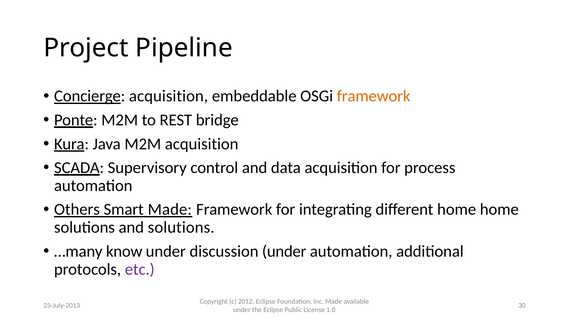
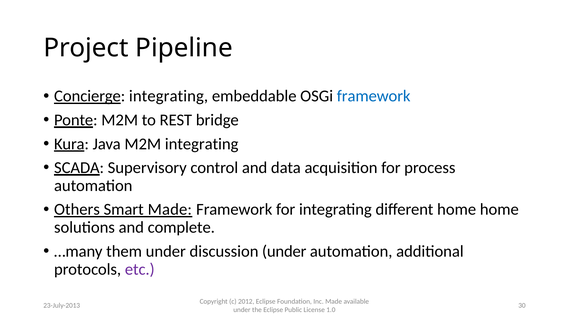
Concierge acquisition: acquisition -> integrating (169, 96)
framework colour: orange -> blue (374, 96)
M2M acquisition: acquisition -> integrating (202, 144)
and solutions: solutions -> complete (181, 227)
know: know -> them (124, 251)
